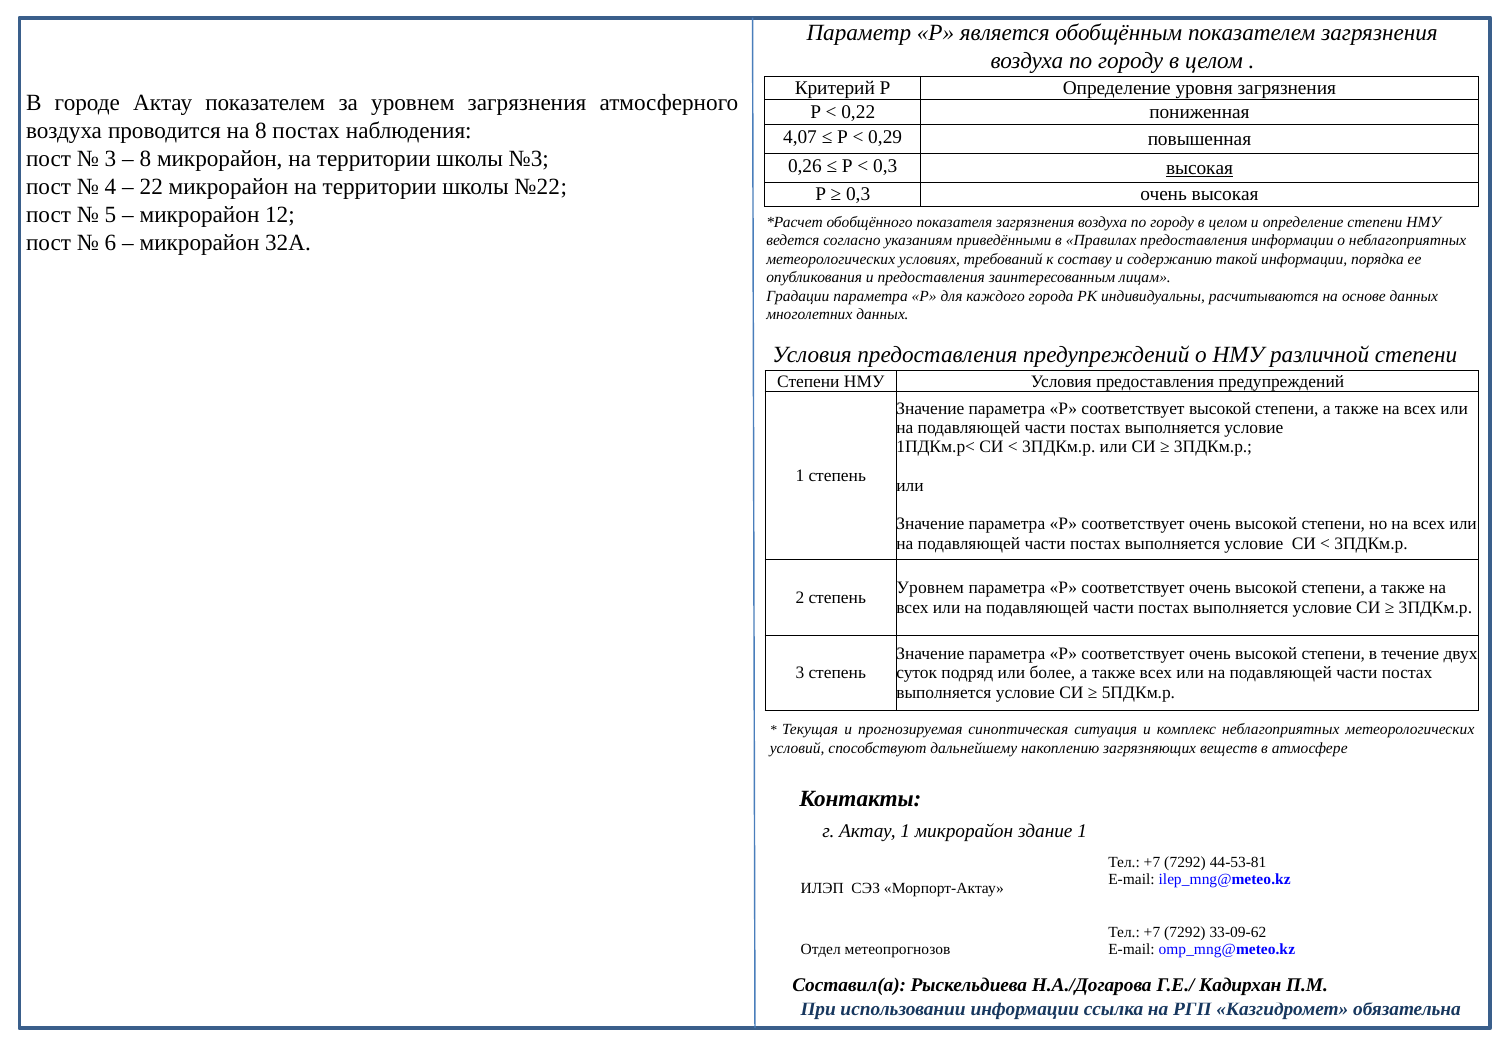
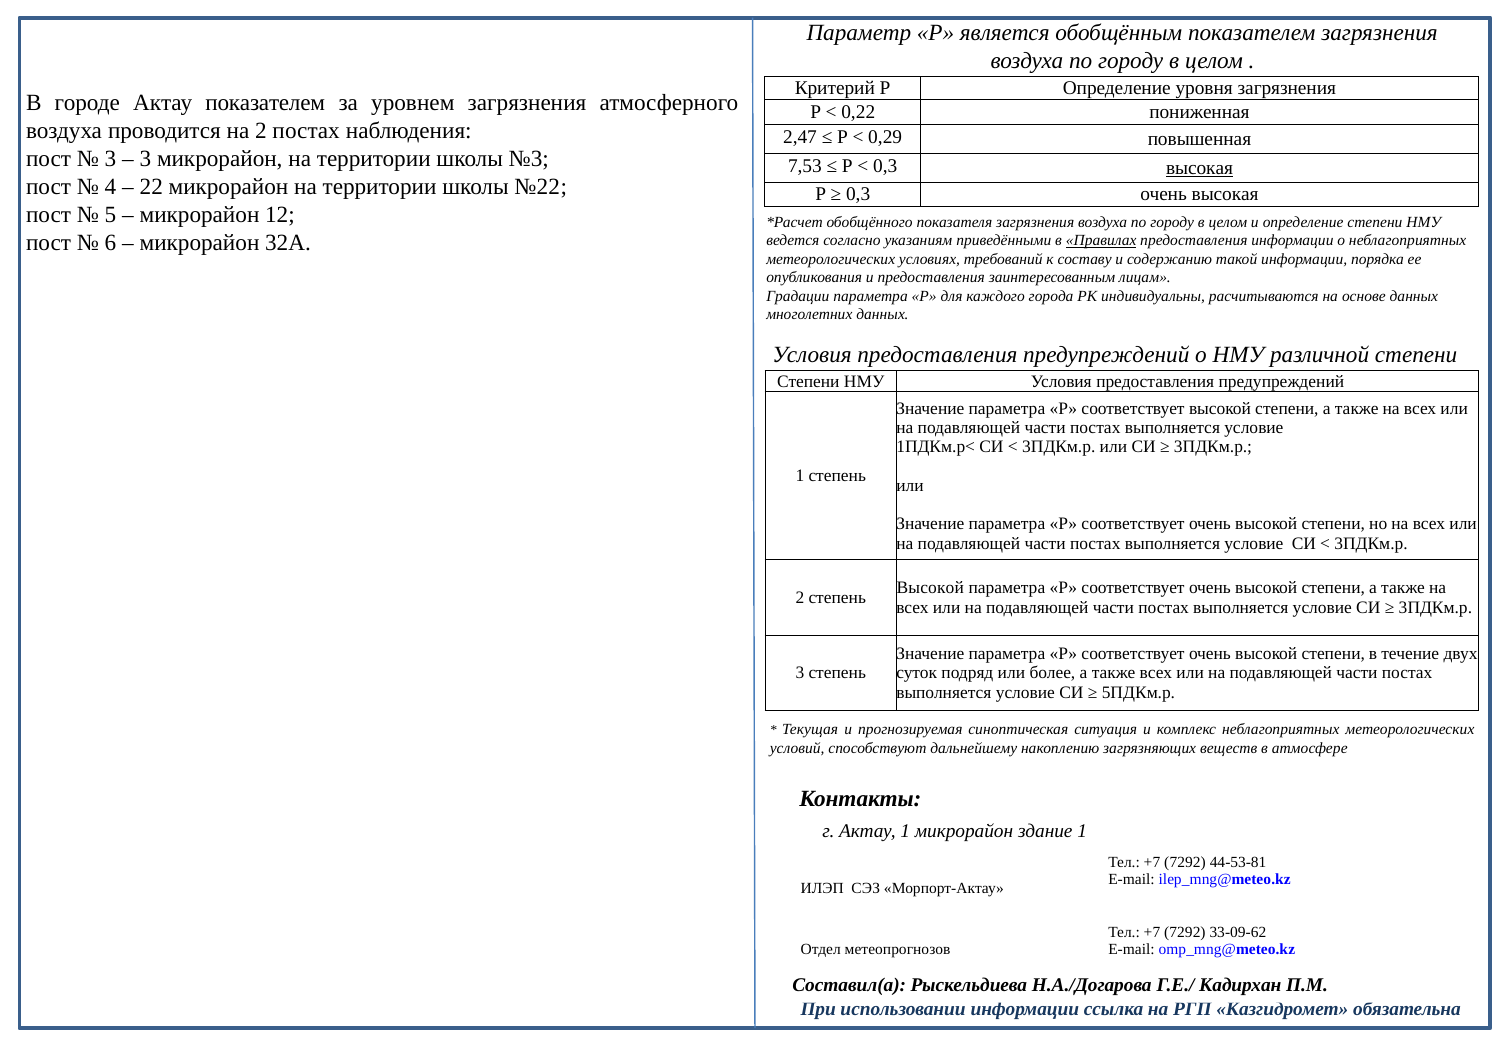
на 8: 8 -> 2 (261, 131)
4,07: 4,07 -> 2,47 (800, 137)
8: 8 -> 3 (145, 159)
0,26: 0,26 -> 7,53 (805, 166)
Правилах underline: none -> present (1101, 240)
Уровнем: Уровнем -> Высокой (930, 588)
